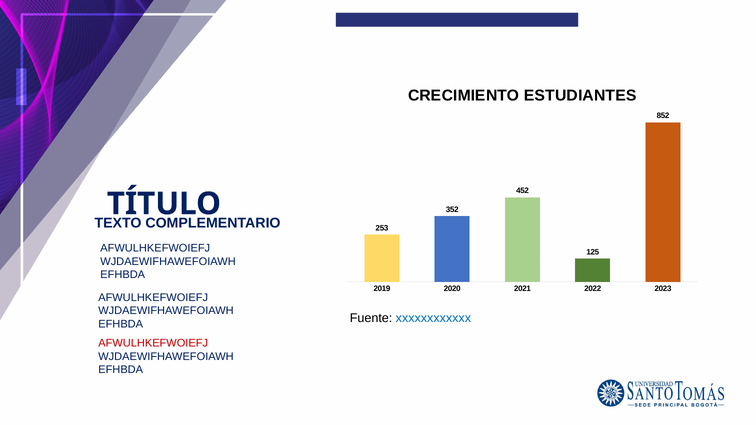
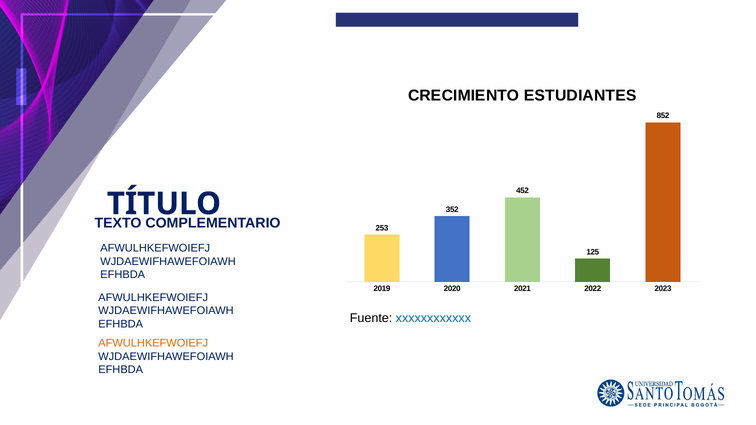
AFWULHKEFWOIEFJ colour: red -> orange (153, 344)
